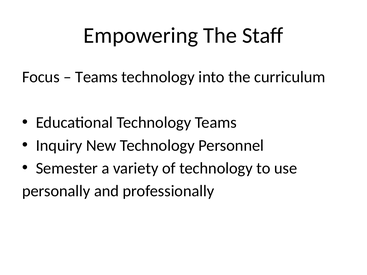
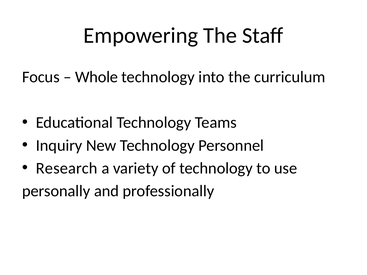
Teams: Teams -> Whole (97, 77)
Semester: Semester -> Research (67, 168)
